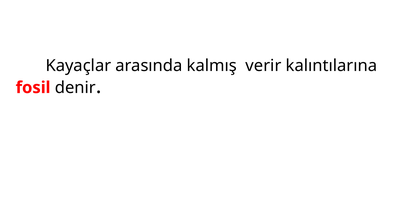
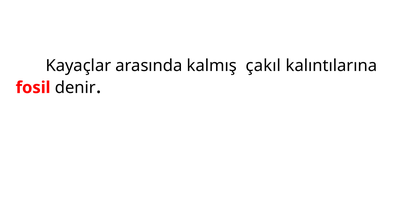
verir: verir -> çakıl (263, 66)
